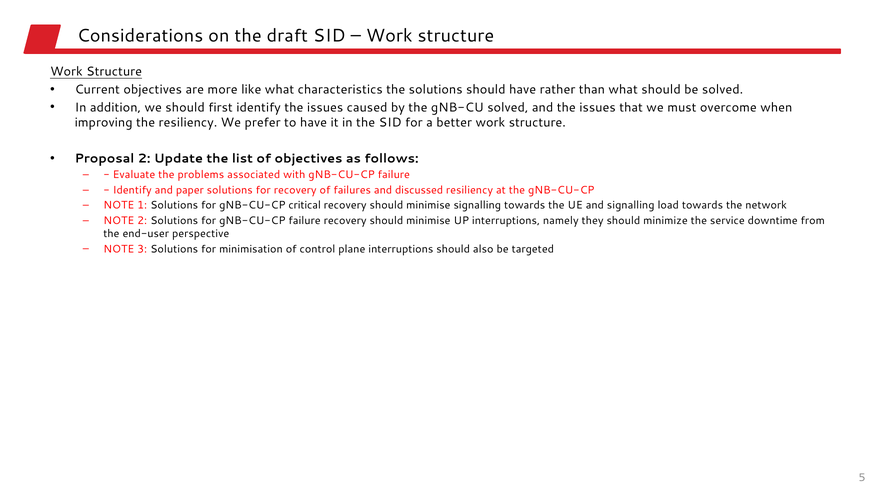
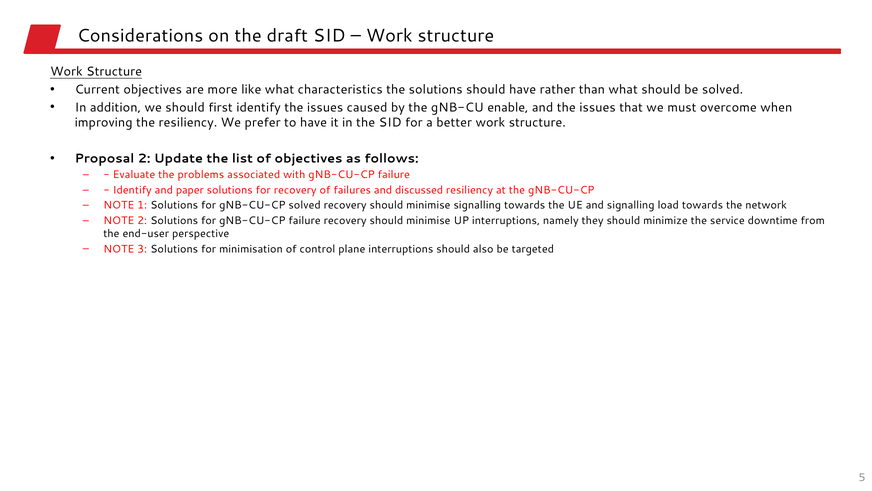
gNB-CU solved: solved -> enable (508, 107)
gNB-CU-CP critical: critical -> solved (305, 205)
